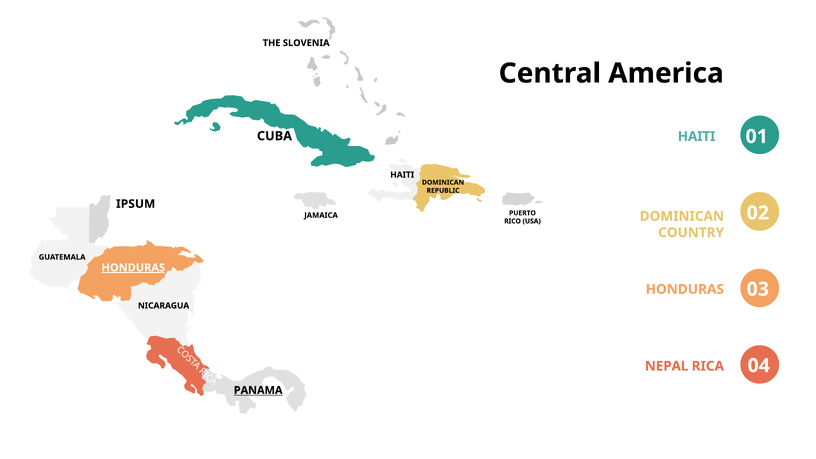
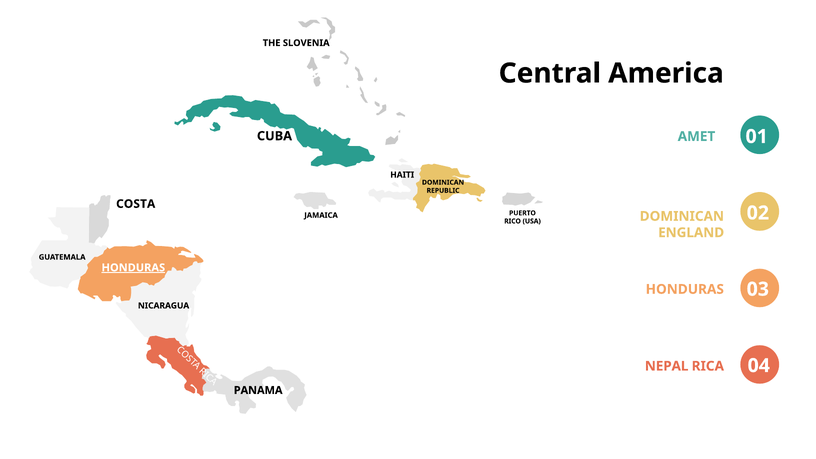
HAITI: HAITI -> AMET (696, 136)
IPSUM: IPSUM -> COSTA (136, 204)
COUNTRY: COUNTRY -> ENGLAND (691, 233)
PANAMA underline: present -> none (258, 390)
